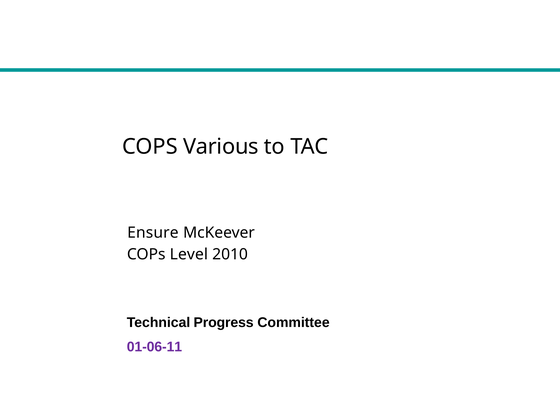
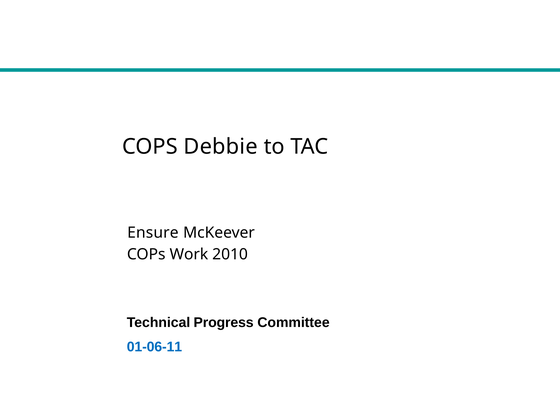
Various: Various -> Debbie (221, 147)
Level: Level -> Work (189, 254)
01-06-11 colour: purple -> blue (154, 347)
